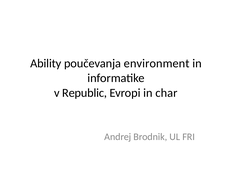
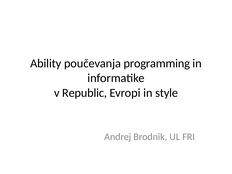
environment: environment -> programming (157, 63)
char: char -> style (167, 93)
